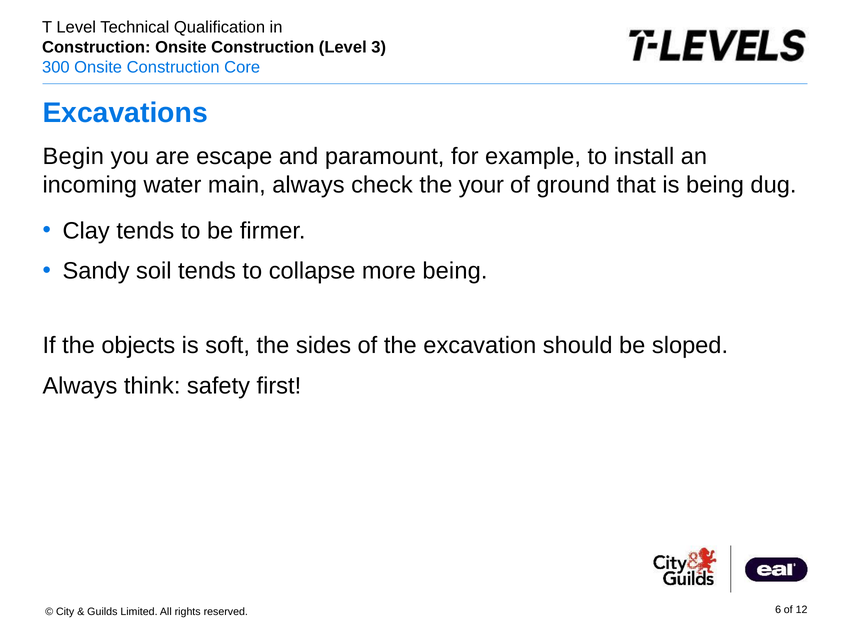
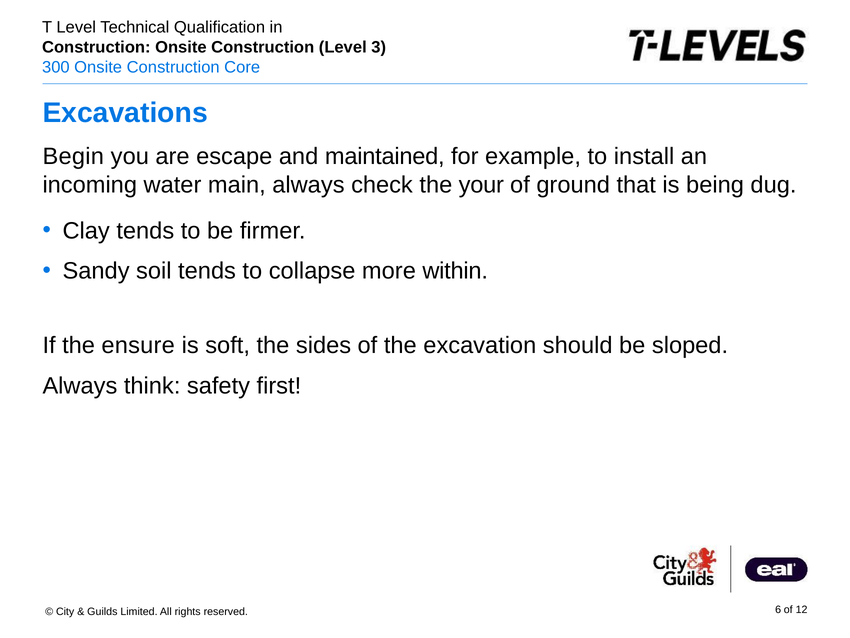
paramount: paramount -> maintained (385, 156)
more being: being -> within (455, 271)
objects: objects -> ensure (138, 345)
